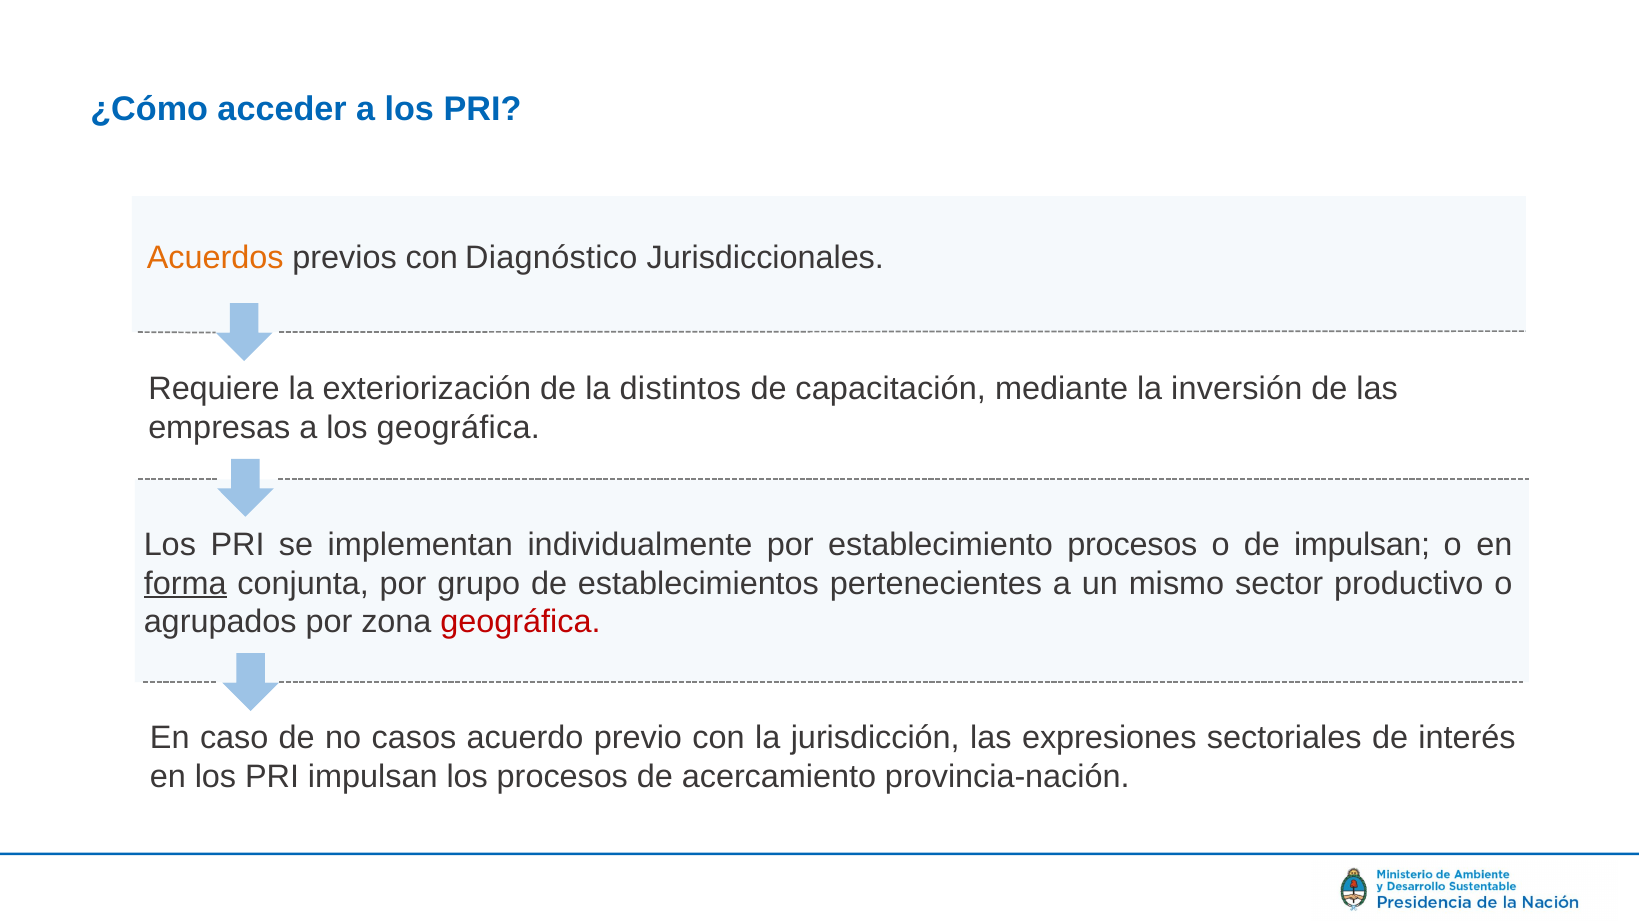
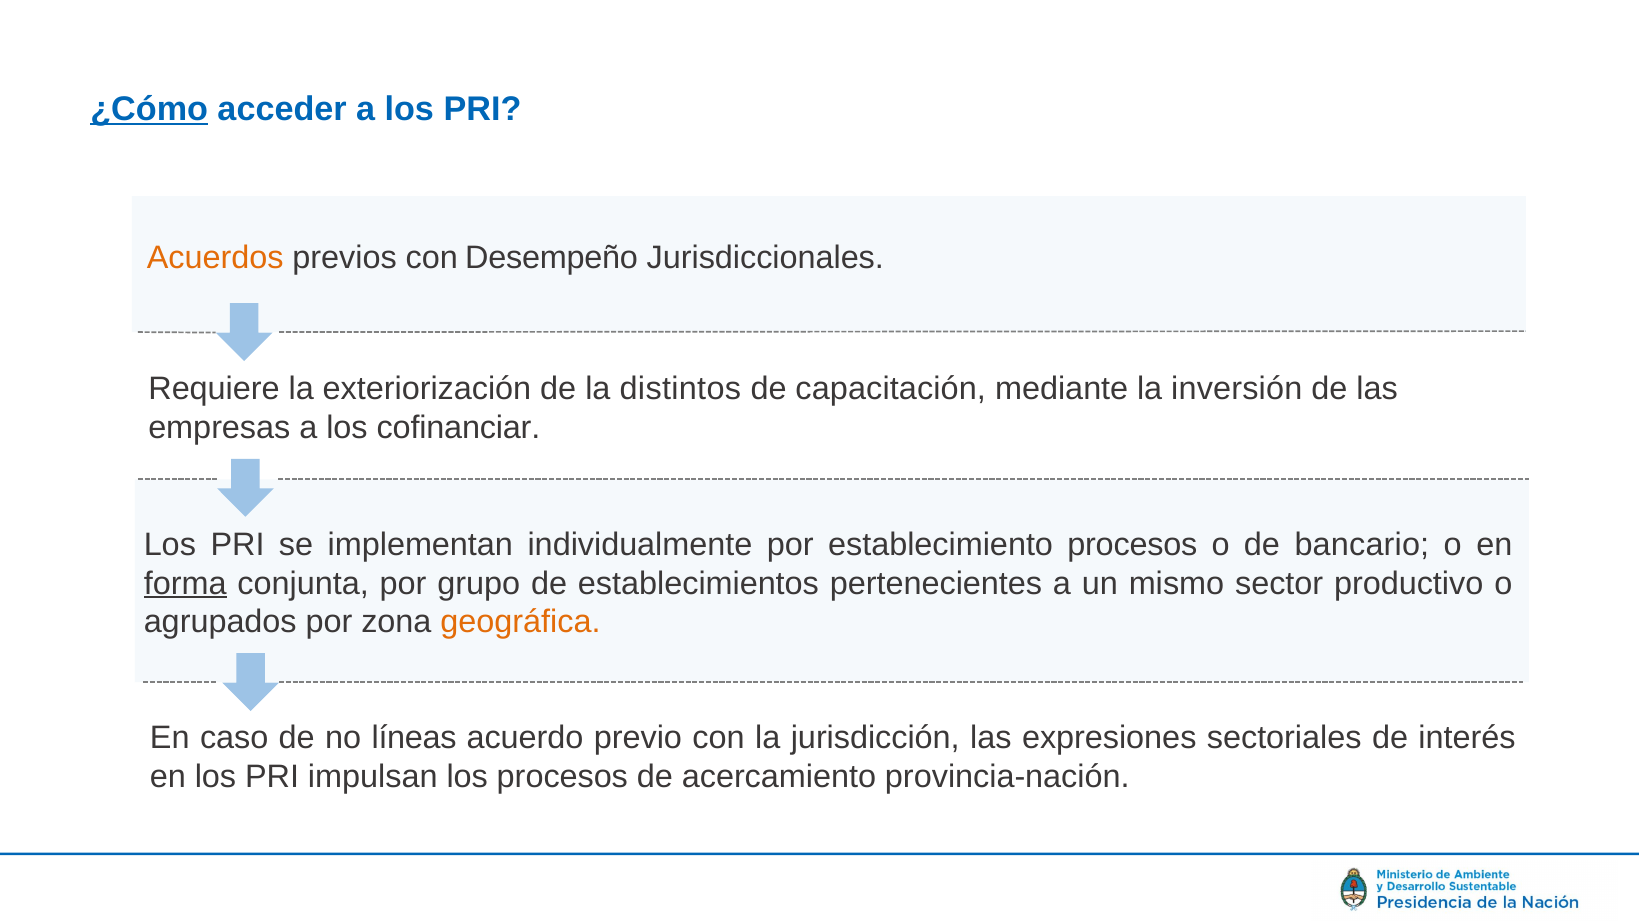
¿Cómo underline: none -> present (149, 109)
Diagnóstico: Diagnóstico -> Desempeño (552, 257)
los geográfica: geográfica -> cofinanciar (459, 428)
de impulsan: impulsan -> bancario (1362, 544)
geográfica colour: red -> orange (521, 622)
casos: casos -> líneas (414, 738)
